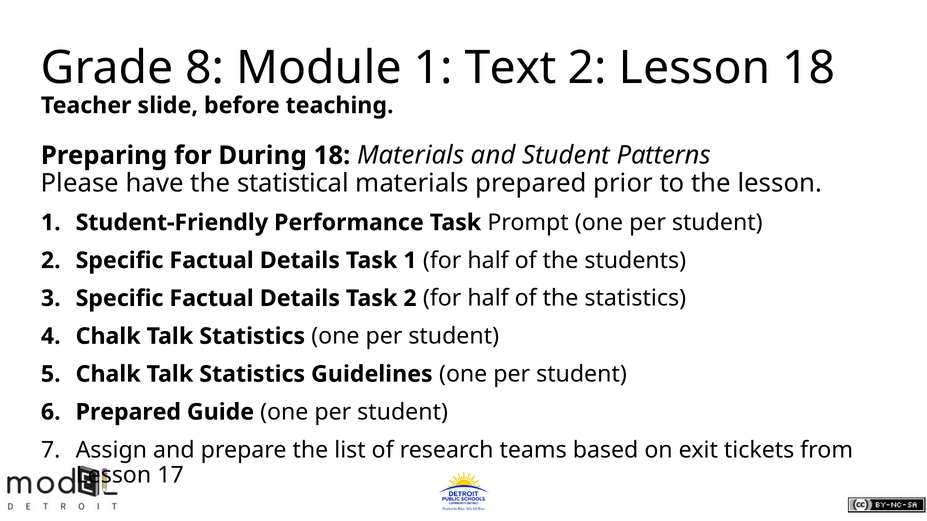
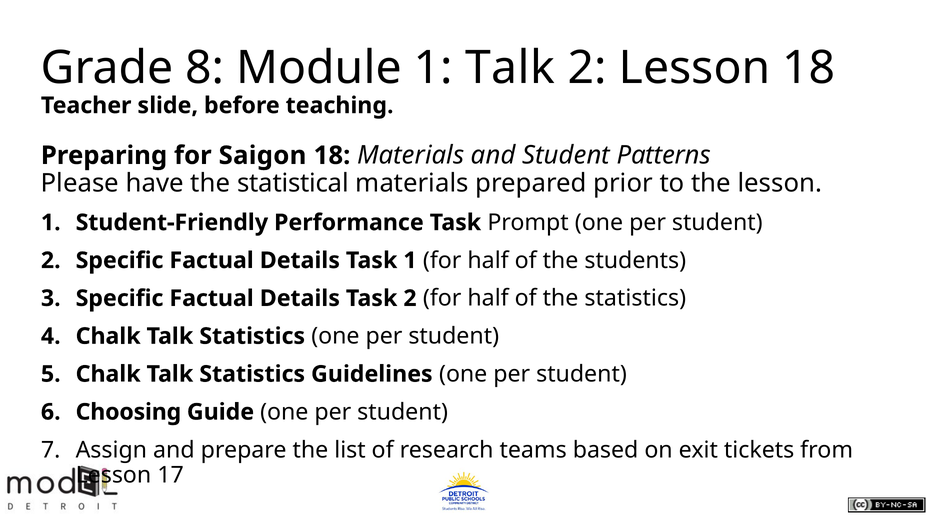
1 Text: Text -> Talk (510, 68)
During: During -> Saigon (262, 156)
Prepared: Prepared -> Choosing (128, 412)
